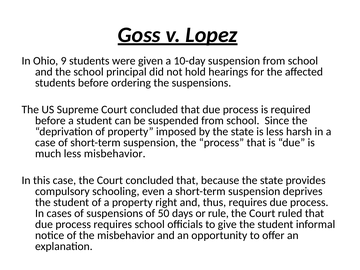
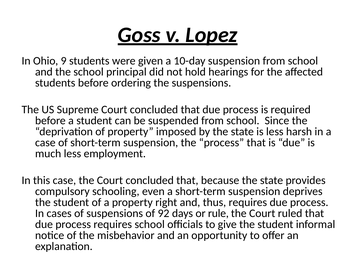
less misbehavior: misbehavior -> employment (115, 154)
50: 50 -> 92 (164, 213)
